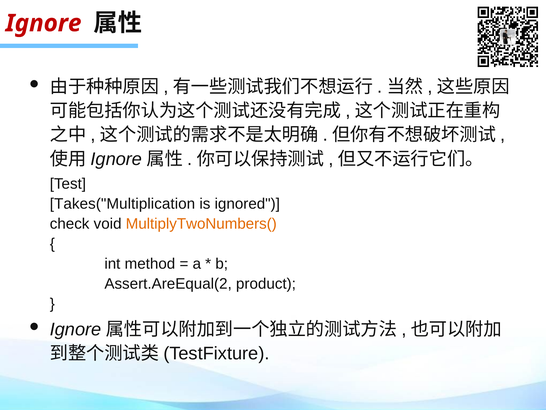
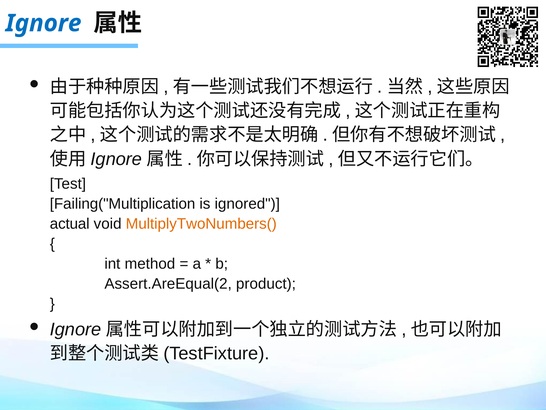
Ignore colour: red -> blue (43, 23)
Takes("Multiplication: Takes("Multiplication -> Failing("Multiplication (123, 203)
check: check -> actual (70, 223)
